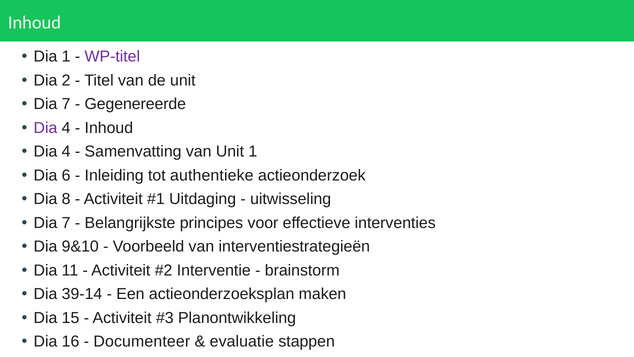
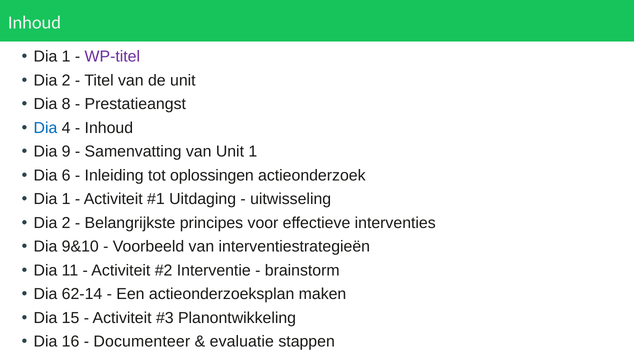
7: 7 -> 8 (66, 104)
Gegenereerde: Gegenereerde -> Prestatieangst (135, 104)
Dia colour: purple -> blue (45, 128)
4: 4 -> 9 (66, 152)
authentieke: authentieke -> oplossingen (212, 175)
8: 8 -> 1 (66, 199)
7: 7 -> 2 (66, 223)
39-14: 39-14 -> 62-14 (82, 294)
